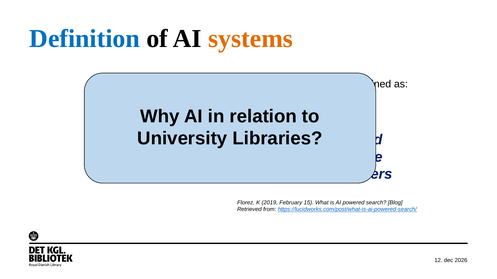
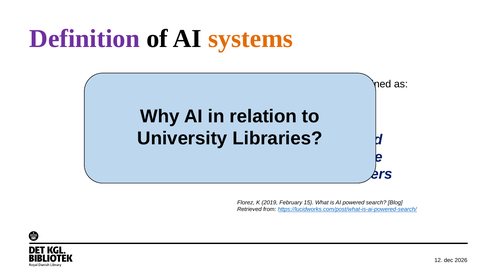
Definition colour: blue -> purple (85, 39)
